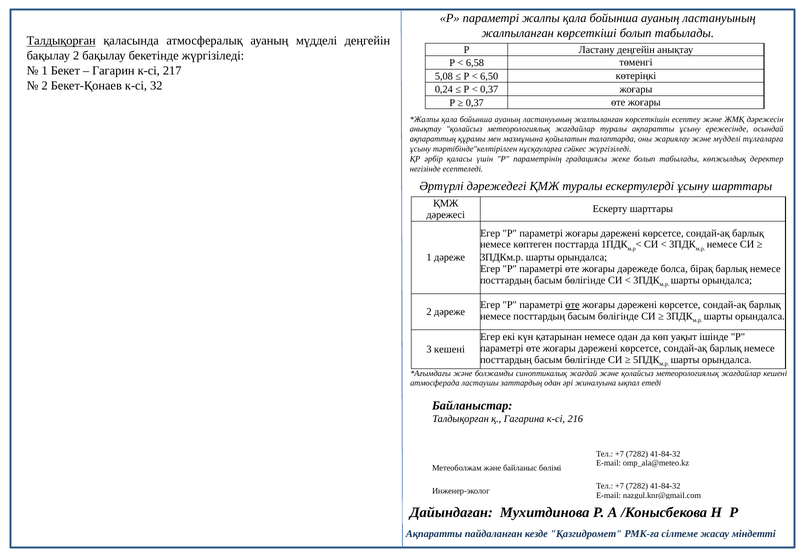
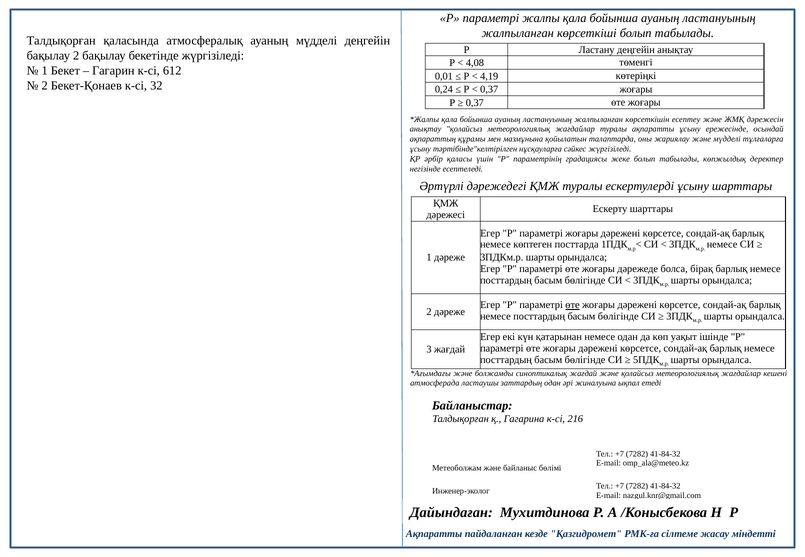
Талдықорған underline: present -> none (61, 41)
6,58: 6,58 -> 4,08 (475, 63)
217: 217 -> 612 (172, 71)
5,08: 5,08 -> 0,01 (444, 76)
6,50: 6,50 -> 4,19 (489, 76)
3 кешені: кешені -> жағдай (450, 349)
